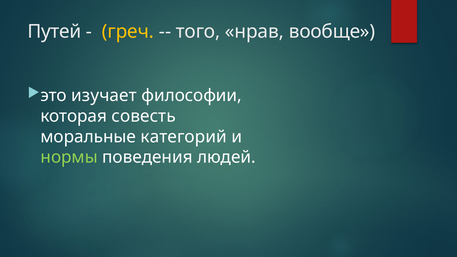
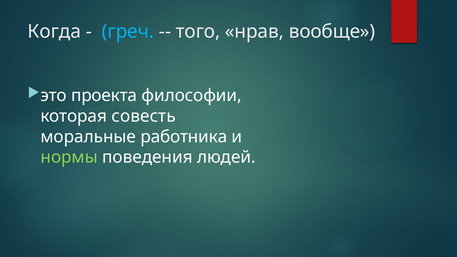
Путей: Путей -> Когда (54, 31)
греч colour: yellow -> light blue (128, 31)
изучает: изучает -> проекта (104, 96)
категорий: категорий -> работника (184, 137)
